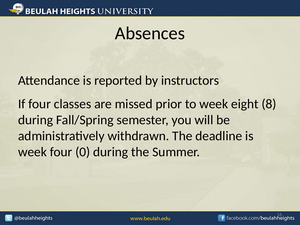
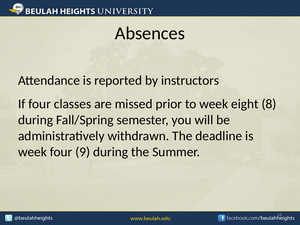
0: 0 -> 9 (83, 152)
